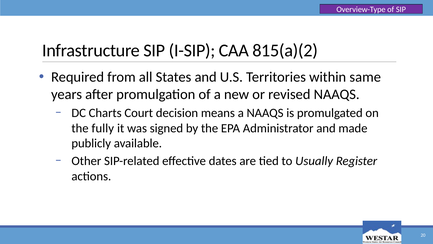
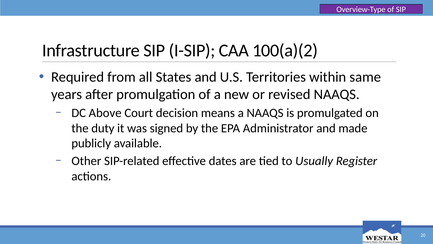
815(a)(2: 815(a)(2 -> 100(a)(2 (285, 50)
Charts: Charts -> Above (105, 113)
fully: fully -> duty (103, 128)
